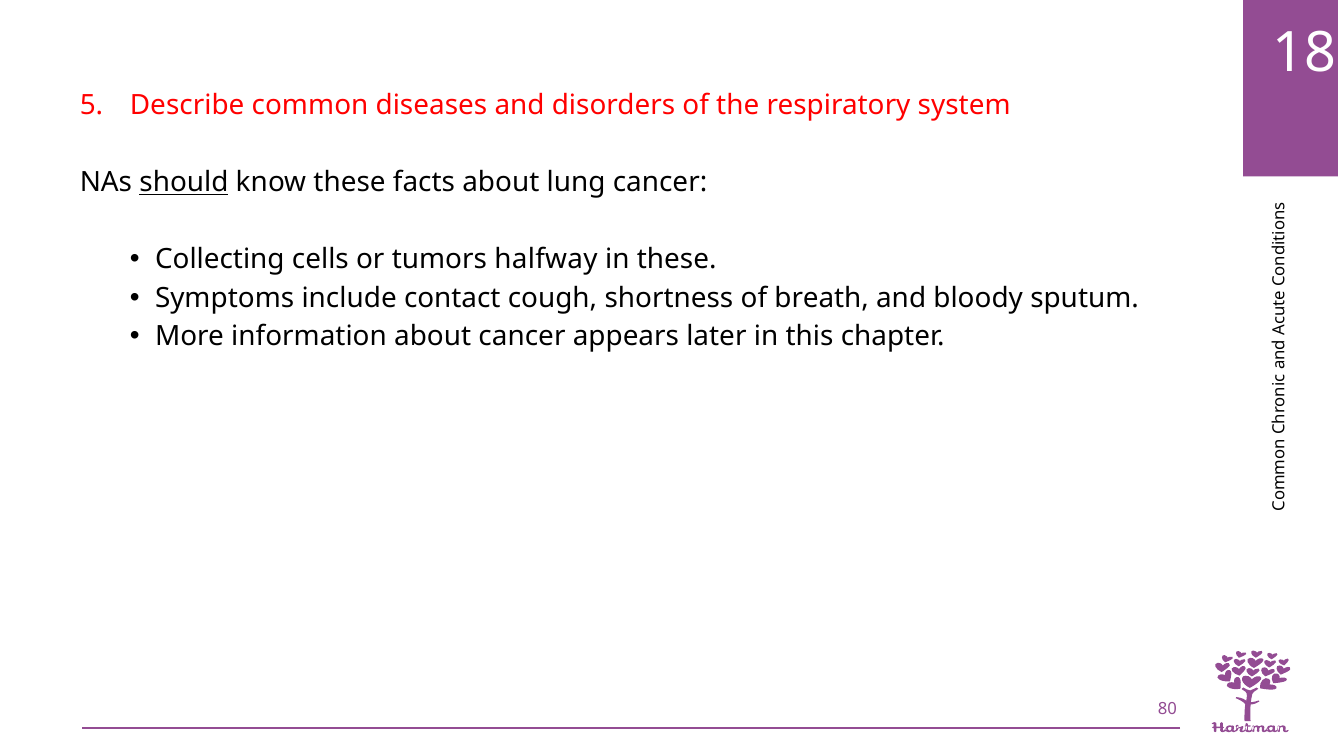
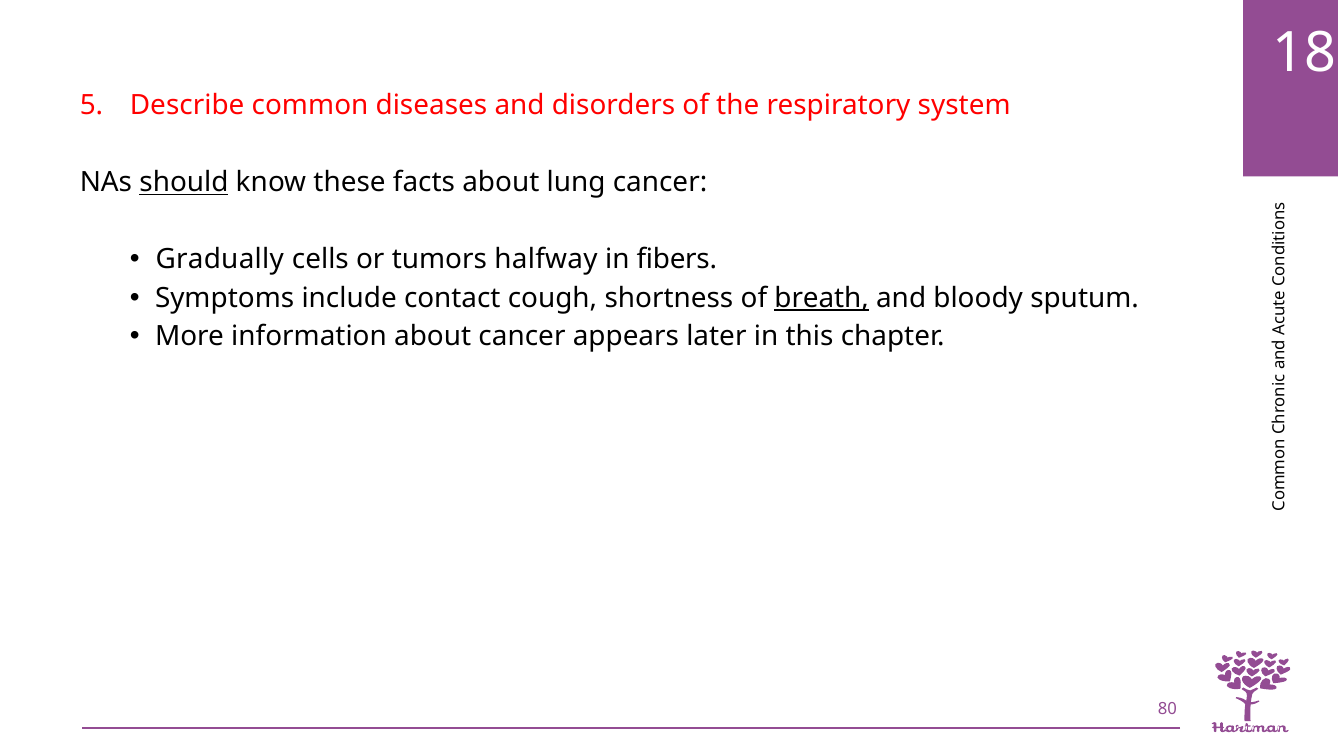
Collecting: Collecting -> Gradually (220, 259)
in these: these -> fibers (677, 259)
breath underline: none -> present (822, 298)
